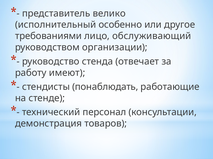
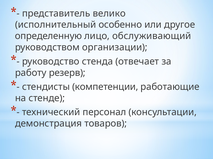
требованиями: требованиями -> определенную (48, 36)
имеют: имеют -> резерв (67, 73)
понаблюдать: понаблюдать -> компетенции (105, 87)
